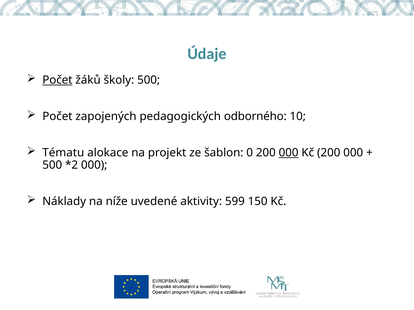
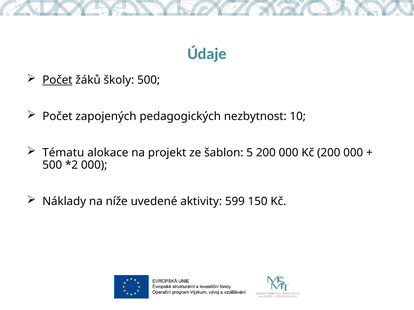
odborného: odborného -> nezbytnost (255, 117)
0: 0 -> 5 (250, 153)
000 underline: present -> none (289, 153)
